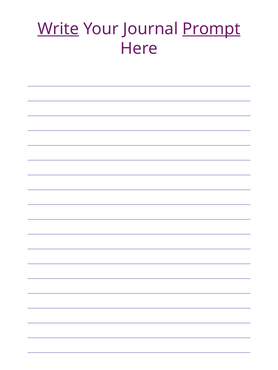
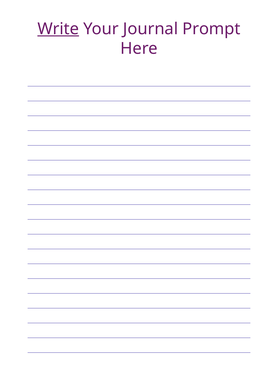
Prompt underline: present -> none (211, 29)
